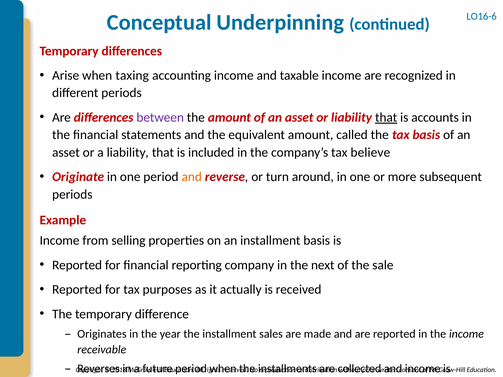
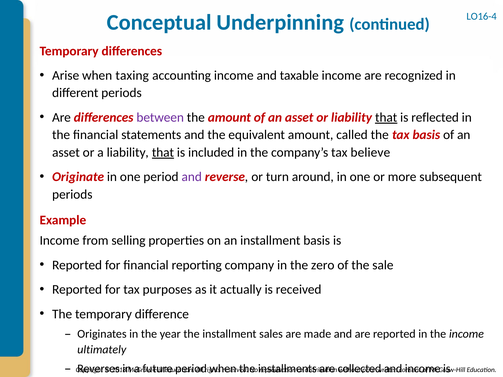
LO16-6: LO16-6 -> LO16-4 (482, 16)
accounts: accounts -> reflected (435, 118)
that underline: none -> present (163, 153)
and colour: orange -> purple (192, 177)
next: next -> zero (323, 265)
receivable: receivable -> ultimately (102, 350)
